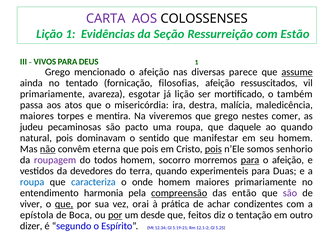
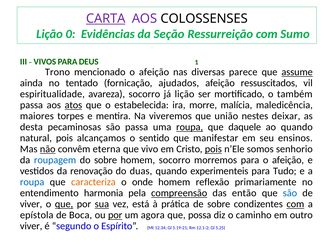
CARTA underline: none -> present (106, 19)
Lição 1: 1 -> 0 (70, 34)
Estão: Estão -> Sumo (295, 34)
Grego: Grego -> Trono (57, 72)
filosofias: filosofias -> ajudados (179, 83)
primariamente: primariamente -> espiritualidade (52, 94)
avareza esgotar: esgotar -> socorro (144, 94)
atos underline: none -> present (73, 105)
misericórdia: misericórdia -> estabelecida (142, 105)
destra: destra -> morre (203, 105)
que grego: grego -> união (226, 116)
comer: comer -> deixar (286, 116)
judeu: judeu -> desta (31, 127)
são pacto: pacto -> passa (137, 127)
roupa underline: none -> present (190, 127)
dominavam: dominavam -> alcançamos (101, 138)
seu homem: homem -> ensinos (295, 138)
que pois: pois -> vivo (150, 149)
roupagem colour: purple -> blue (55, 160)
do todos: todos -> sobre (106, 160)
para underline: present -> none (250, 160)
devedores: devedores -> renovação (91, 171)
terra: terra -> duas (141, 171)
Duas: Duas -> Tudo (285, 171)
caracteriza colour: blue -> orange (93, 182)
homem maiores: maiores -> reflexão (213, 182)
são colour: purple -> blue (290, 193)
sua underline: none -> present (102, 204)
orai: orai -> está (141, 204)
de achar: achar -> sobre (219, 204)
com underline: none -> present (295, 204)
desde: desde -> agora (153, 215)
feitos: feitos -> possa (200, 215)
tentação: tentação -> caminho (254, 215)
dizer: dizer -> viver (31, 226)
